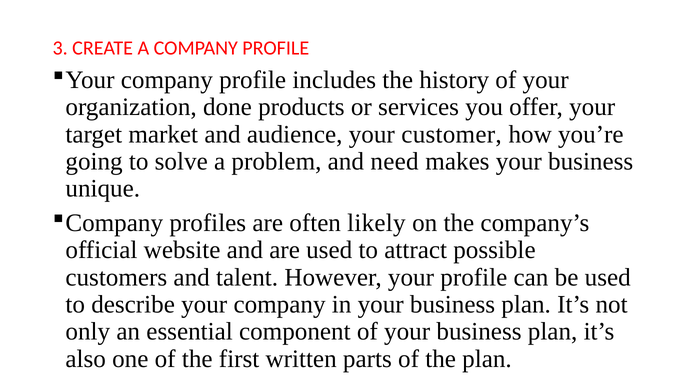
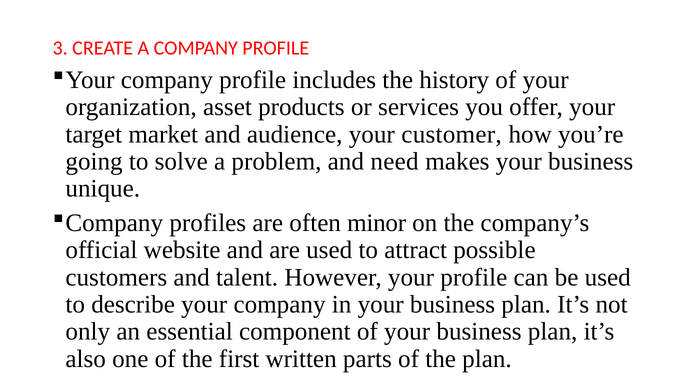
done: done -> asset (227, 107)
likely: likely -> minor (377, 223)
